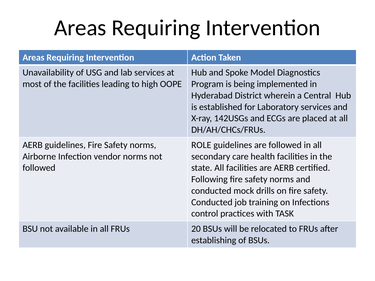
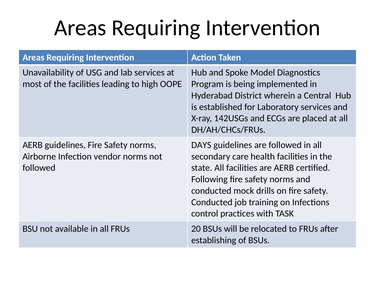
ROLE: ROLE -> DAYS (201, 145)
